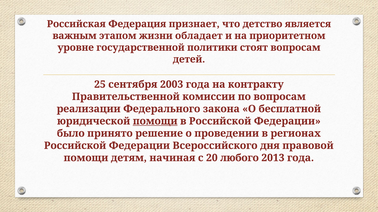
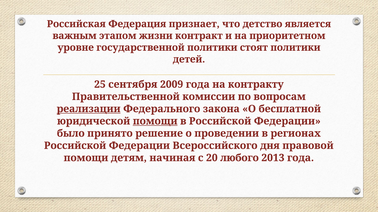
обладает: обладает -> контракт (199, 36)
стоят вопросам: вопросам -> политики (295, 48)
2003: 2003 -> 2009 (172, 85)
реализации underline: none -> present (89, 109)
